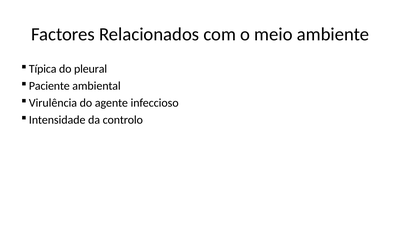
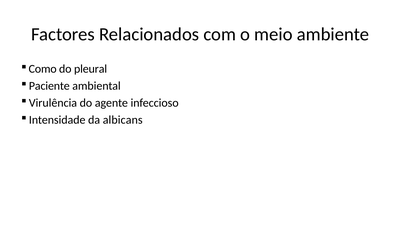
Típica: Típica -> Como (43, 69)
controlo: controlo -> albicans (123, 120)
